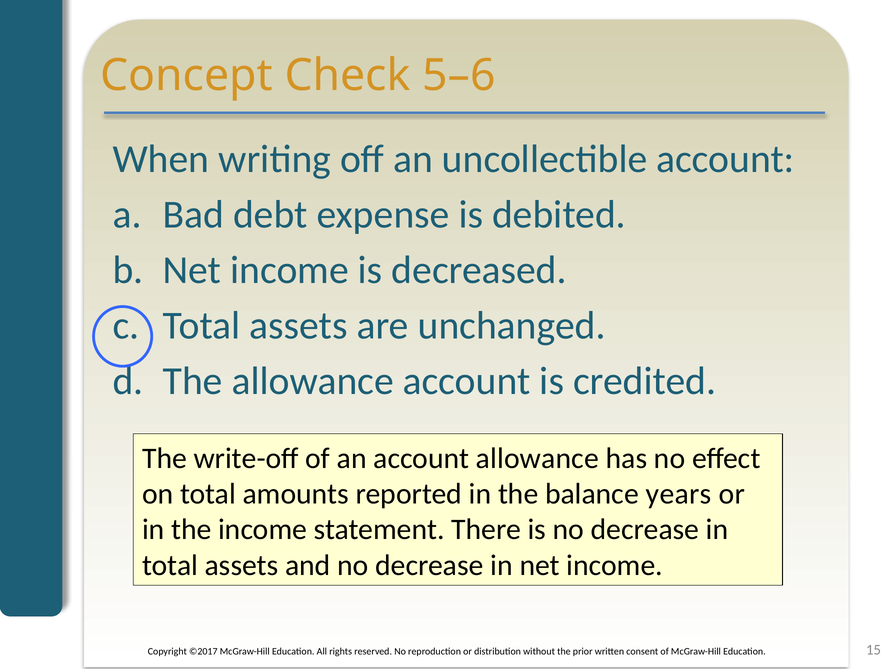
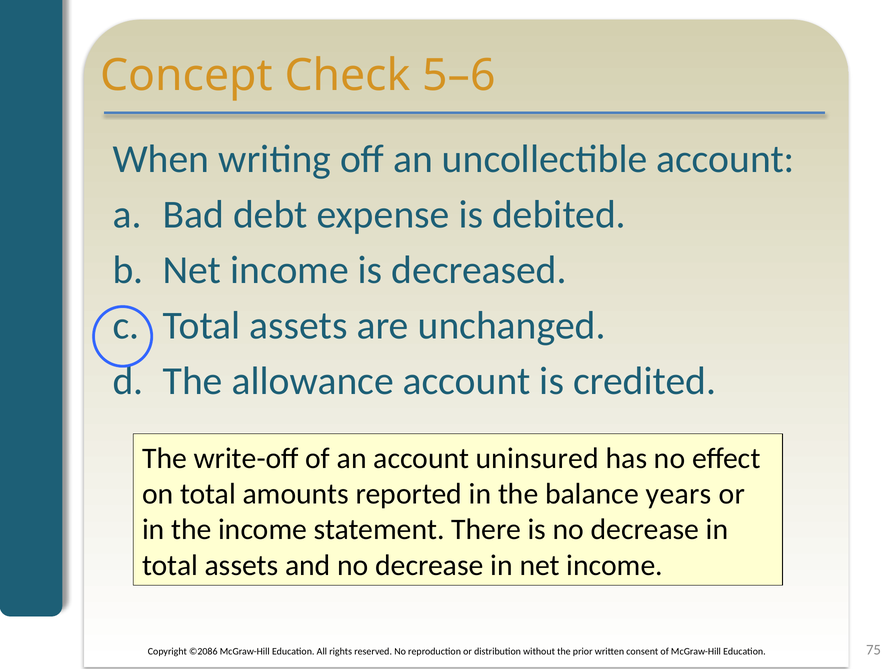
account allowance: allowance -> uninsured (537, 458)
©2017: ©2017 -> ©2086 (203, 651)
15: 15 -> 75 (874, 650)
